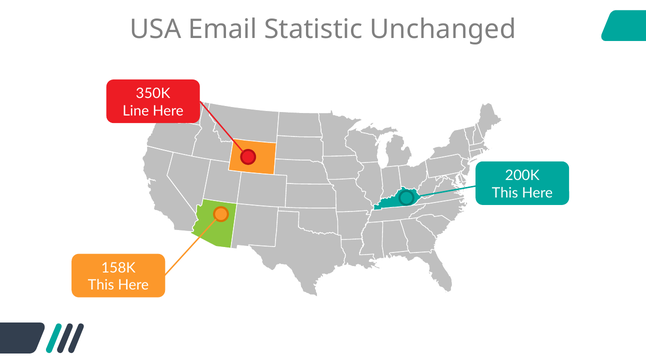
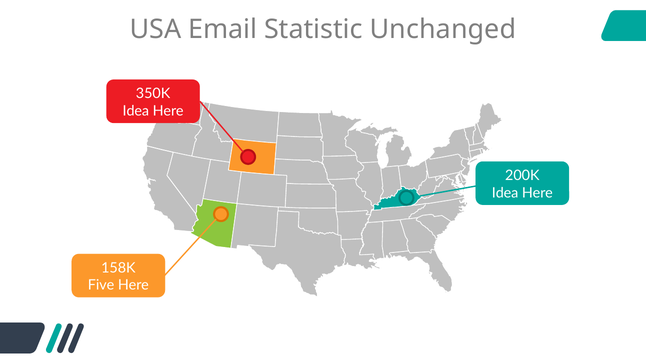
Line: Line -> Idea (136, 111)
This: This -> Idea (505, 192)
This: This -> Five (101, 285)
